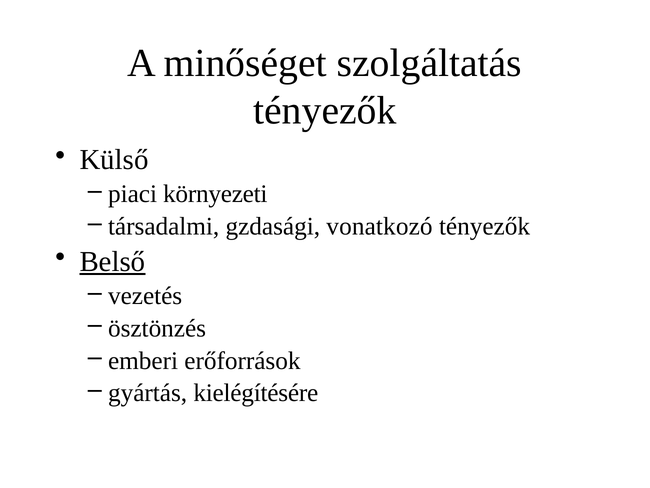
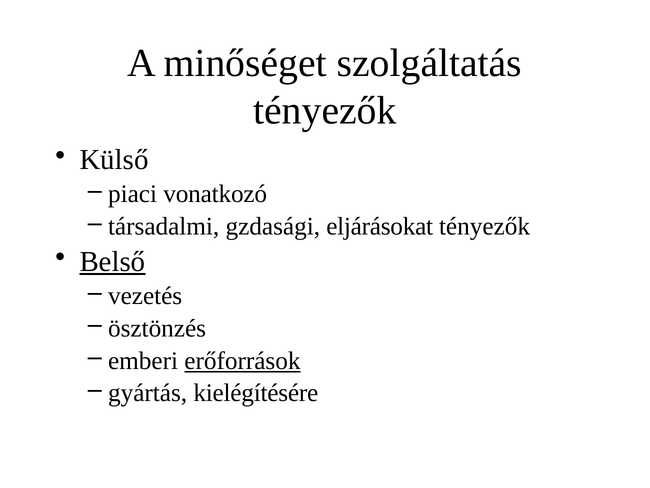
környezeti: környezeti -> vonatkozó (215, 194)
vonatkozó: vonatkozó -> eljárásokat (380, 226)
erőforrások underline: none -> present (242, 360)
